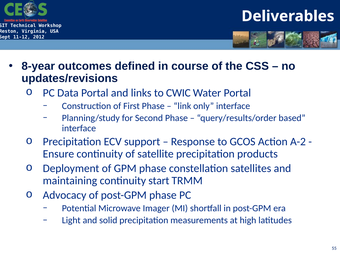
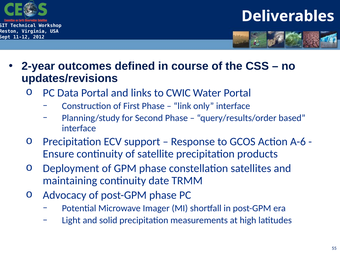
8-year: 8-year -> 2-year (38, 66)
A-2: A-2 -> A-6 (298, 142)
start: start -> date (159, 181)
